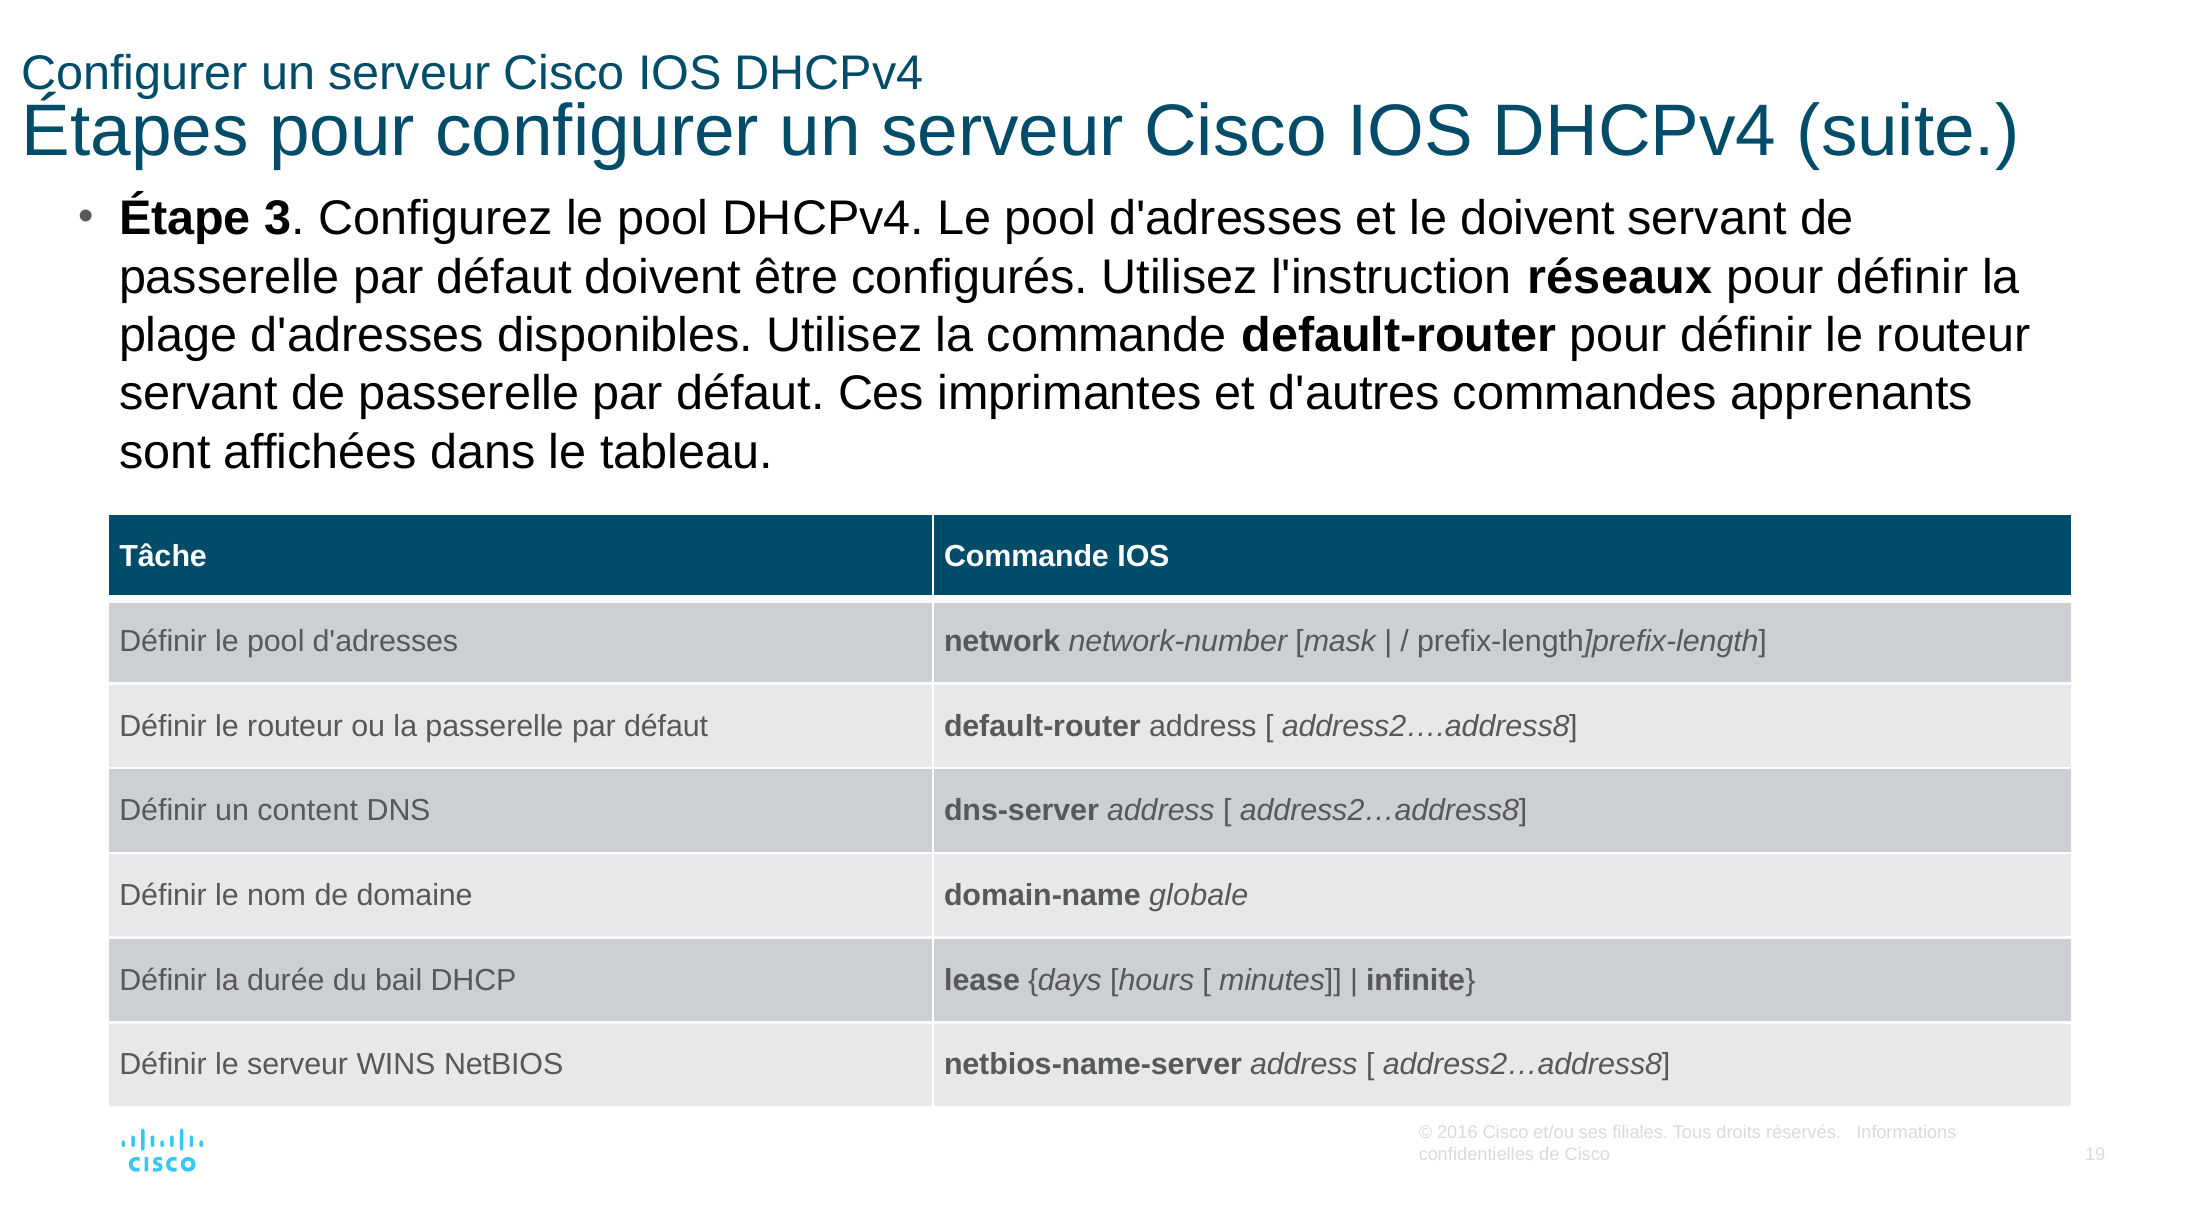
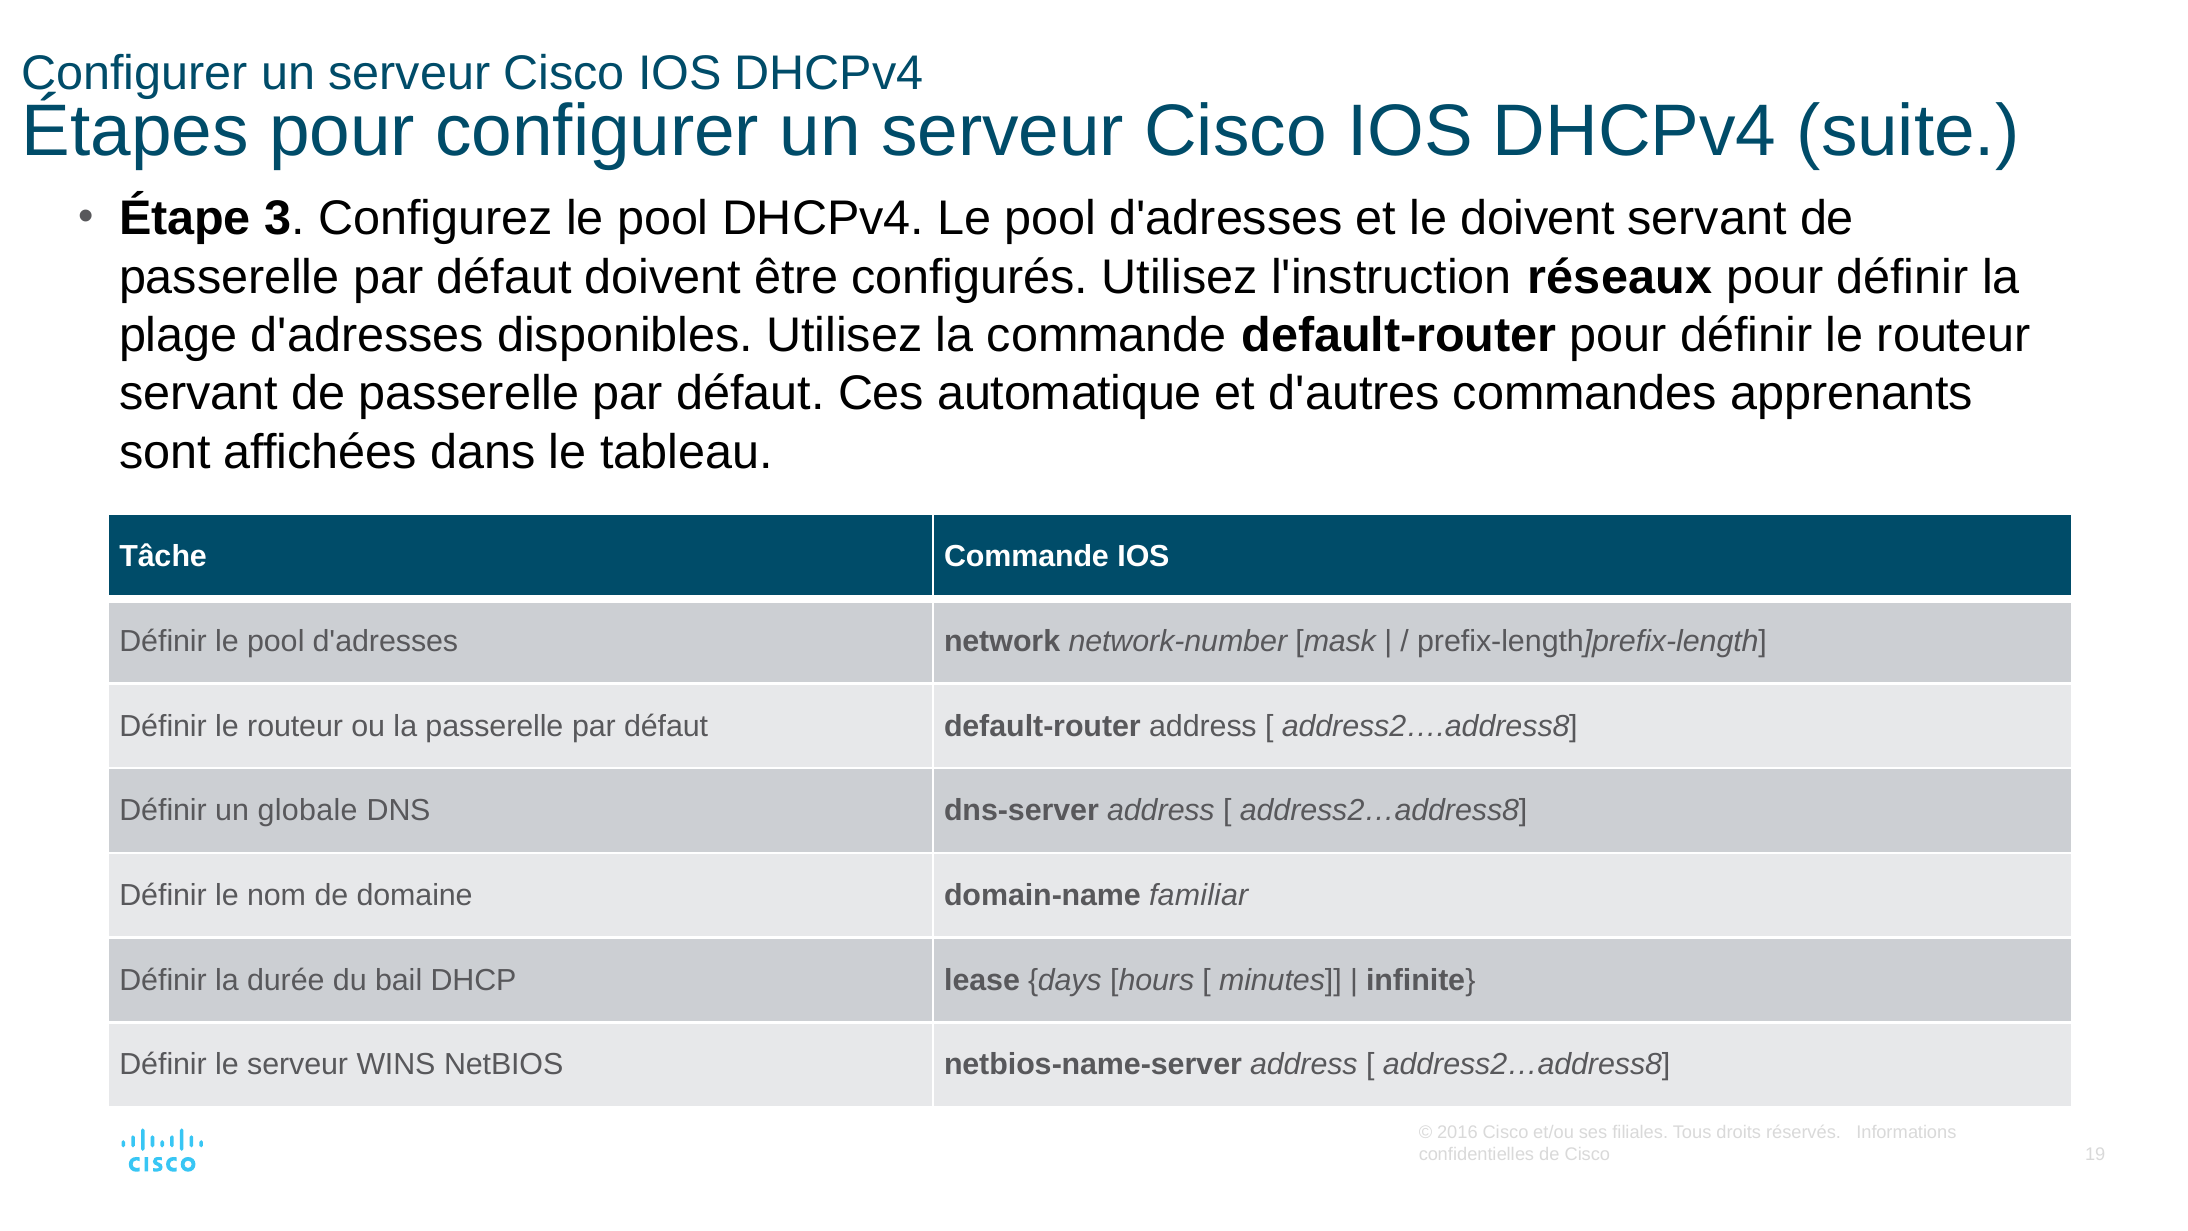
imprimantes: imprimantes -> automatique (1070, 394)
content: content -> globale (308, 811)
globale: globale -> familiar (1199, 895)
